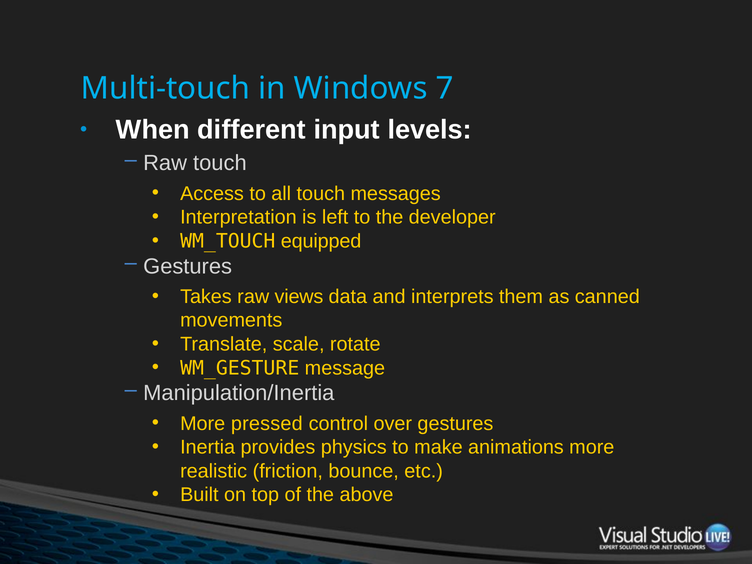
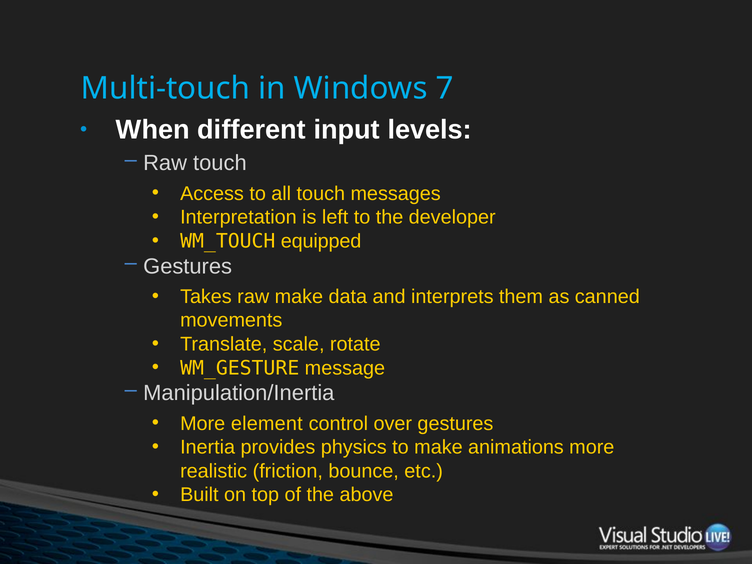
raw views: views -> make (299, 297)
pressed: pressed -> element (267, 424)
